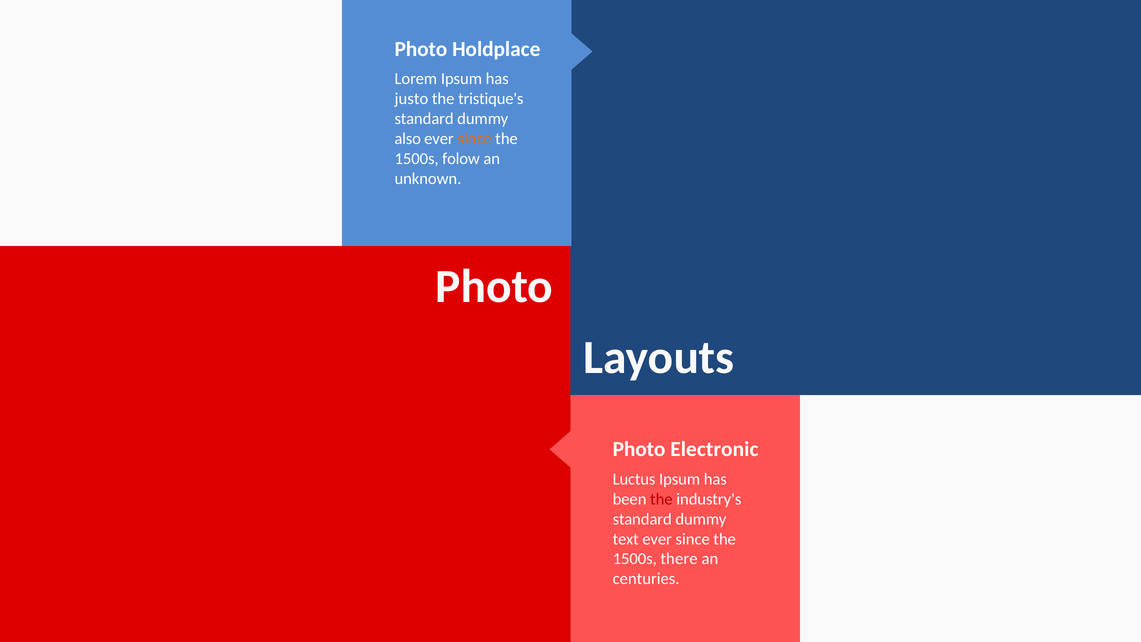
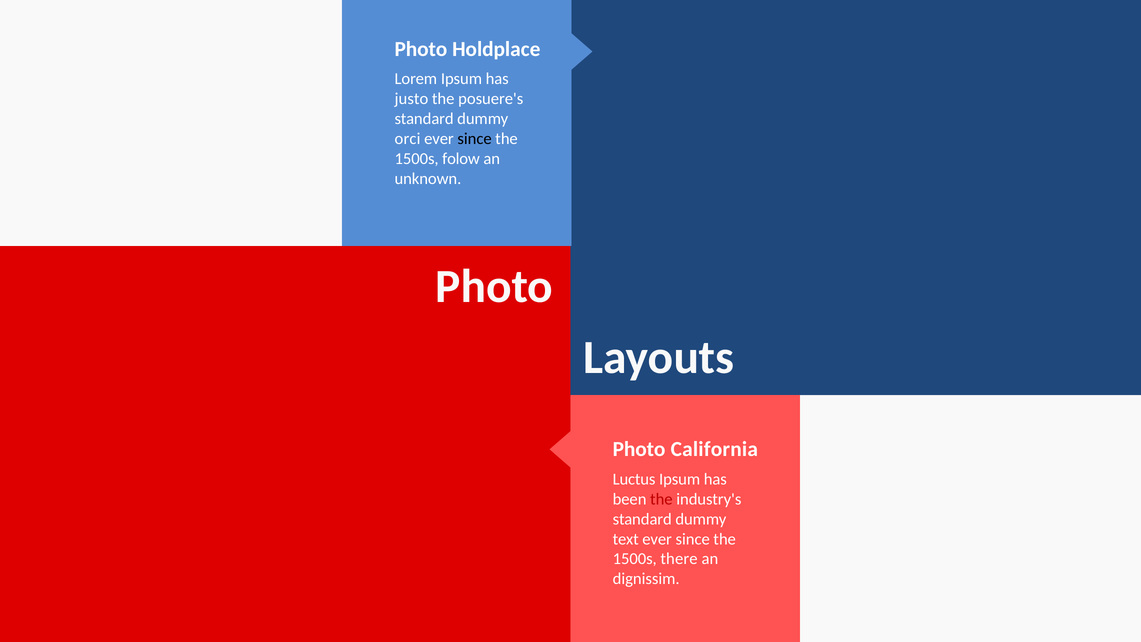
tristique's: tristique's -> posuere's (491, 99)
also: also -> orci (408, 139)
since colour: orange -> black (475, 139)
Electronic: Electronic -> California (714, 449)
centuries: centuries -> dignissim (646, 579)
